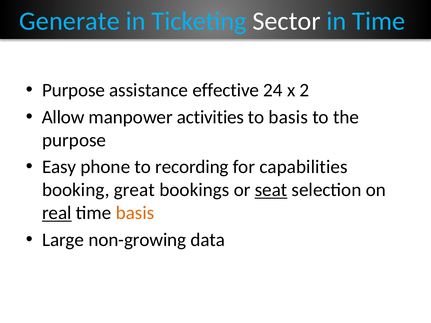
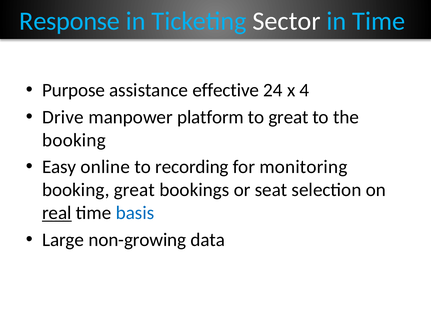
Generate: Generate -> Response (70, 21)
2: 2 -> 4 (304, 90)
Allow: Allow -> Drive (63, 117)
activities: activities -> platform (210, 117)
to basis: basis -> great (288, 117)
purpose: purpose -> booking (74, 140)
phone: phone -> online (105, 167)
capabilities: capabilities -> monitoring (303, 167)
seat underline: present -> none (271, 190)
basis colour: orange -> blue (135, 213)
